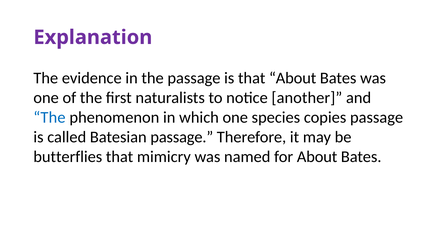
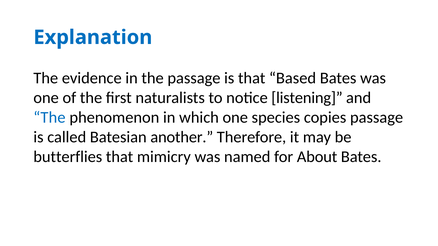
Explanation colour: purple -> blue (93, 37)
that About: About -> Based (293, 78)
another: another -> listening (307, 98)
Batesian passage: passage -> another (182, 137)
